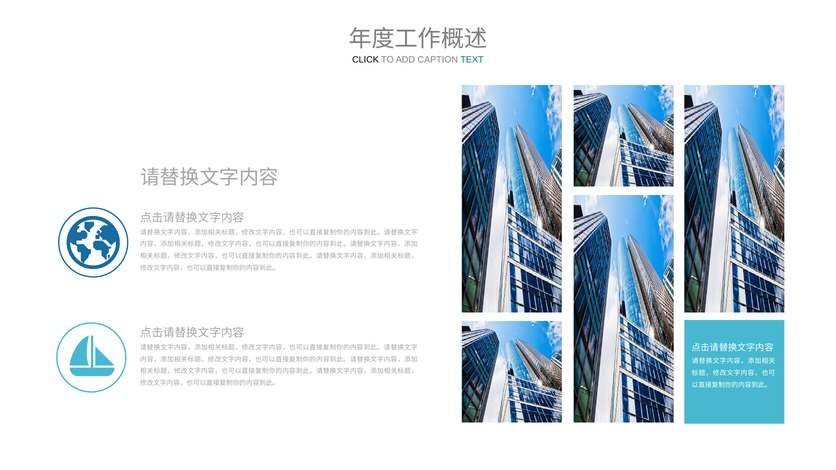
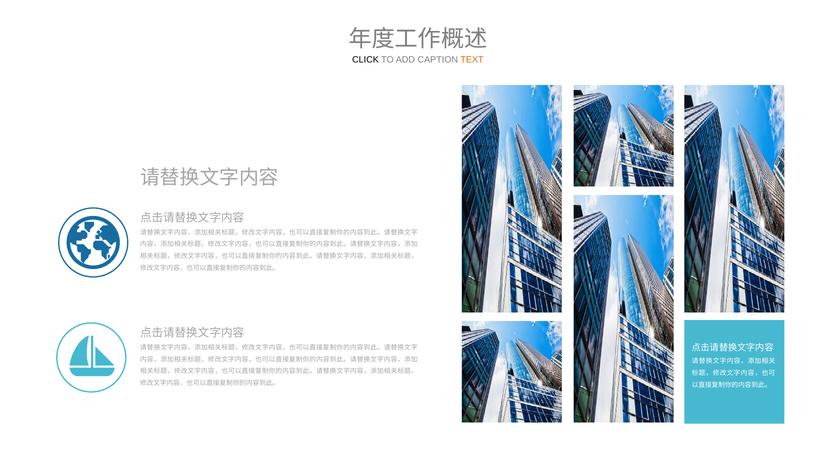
TEXT colour: blue -> orange (472, 60)
